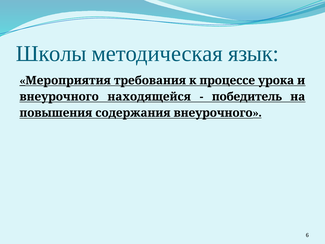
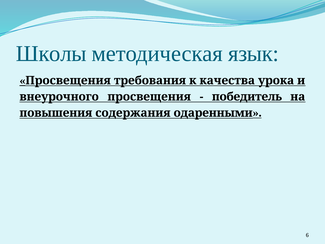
Мероприятия: Мероприятия -> Просвещения (68, 80)
процессе: процессе -> качества (227, 80)
внеурочного находящейся: находящейся -> просвещения (149, 97)
содержания внеурочного: внеурочного -> одаренными (213, 113)
